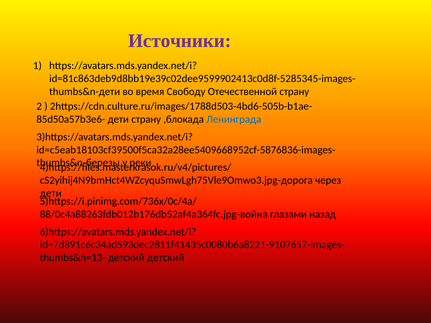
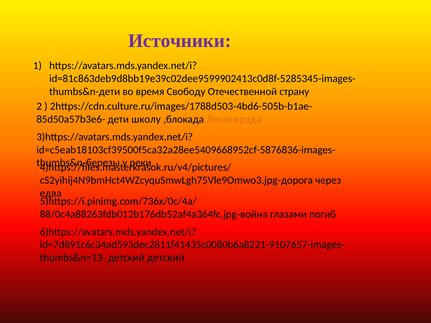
дети страну: страну -> школу (146, 119)
Ленинграда colour: blue -> orange (234, 119)
дети: дети -> едва (51, 193)
назад: назад -> погиб (323, 214)
